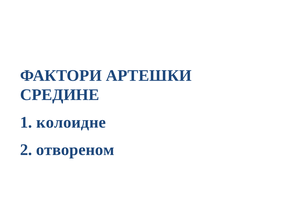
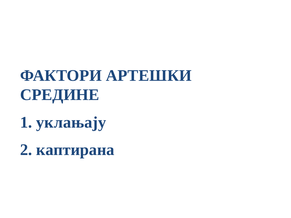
колоидне: колоидне -> уклањају (71, 122)
отвореном: отвореном -> каптирана (75, 150)
